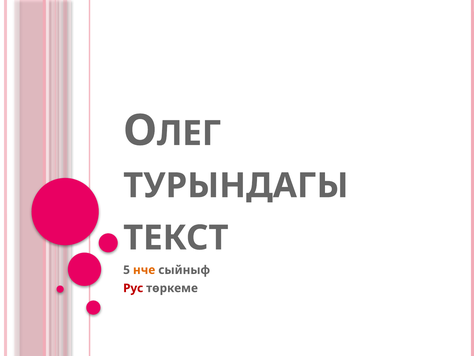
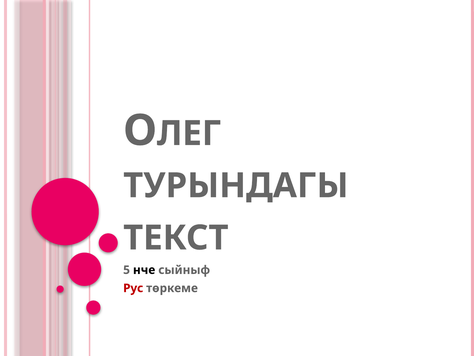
нче colour: orange -> black (144, 270)
